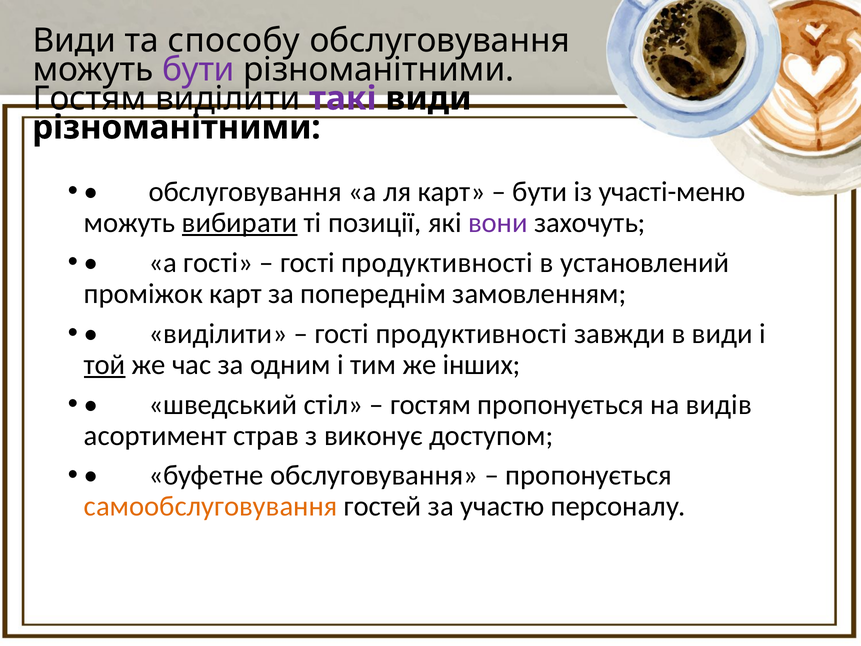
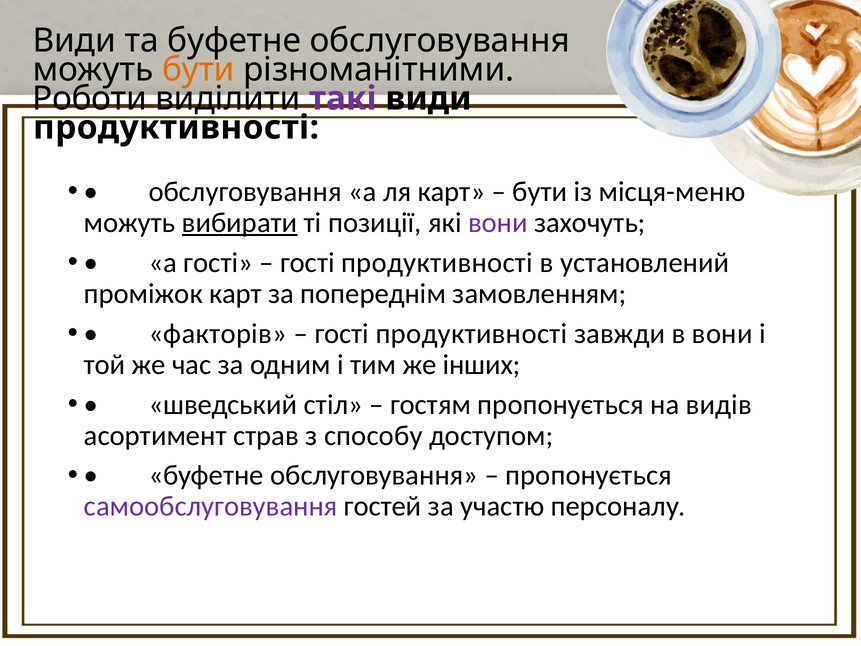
та способу: способу -> буфетне (234, 41)
бути colour: purple -> orange (198, 70)
Гостям: Гостям -> Роботи (90, 99)
різноманітними: різноманітними -> продуктивності (176, 127)
участі-меню: участі-меню -> місця-меню (672, 192)
виділити: виділити -> факторів (218, 333)
в види: види -> вони (722, 333)
той underline: present -> none (105, 364)
виконує: виконує -> способу (373, 435)
самообслуговування colour: orange -> purple (211, 506)
